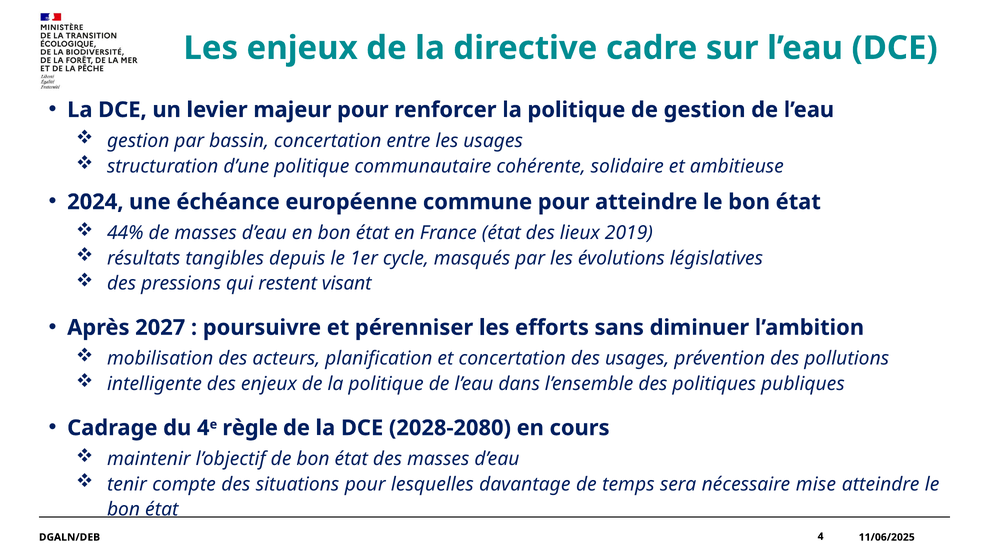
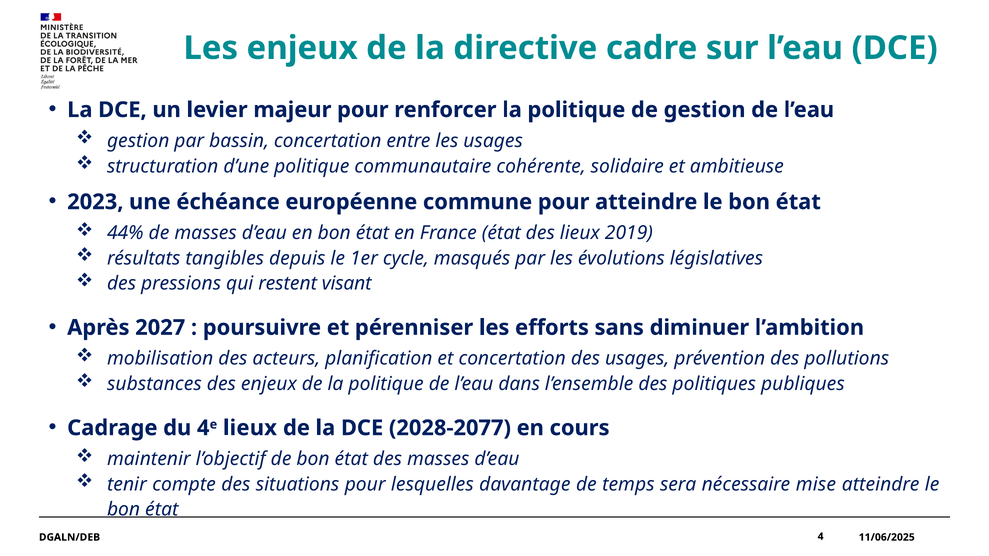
2024: 2024 -> 2023 (95, 202)
intelligente: intelligente -> substances (154, 384)
4e règle: règle -> lieux (250, 428)
2028-2080: 2028-2080 -> 2028-2077 (450, 428)
